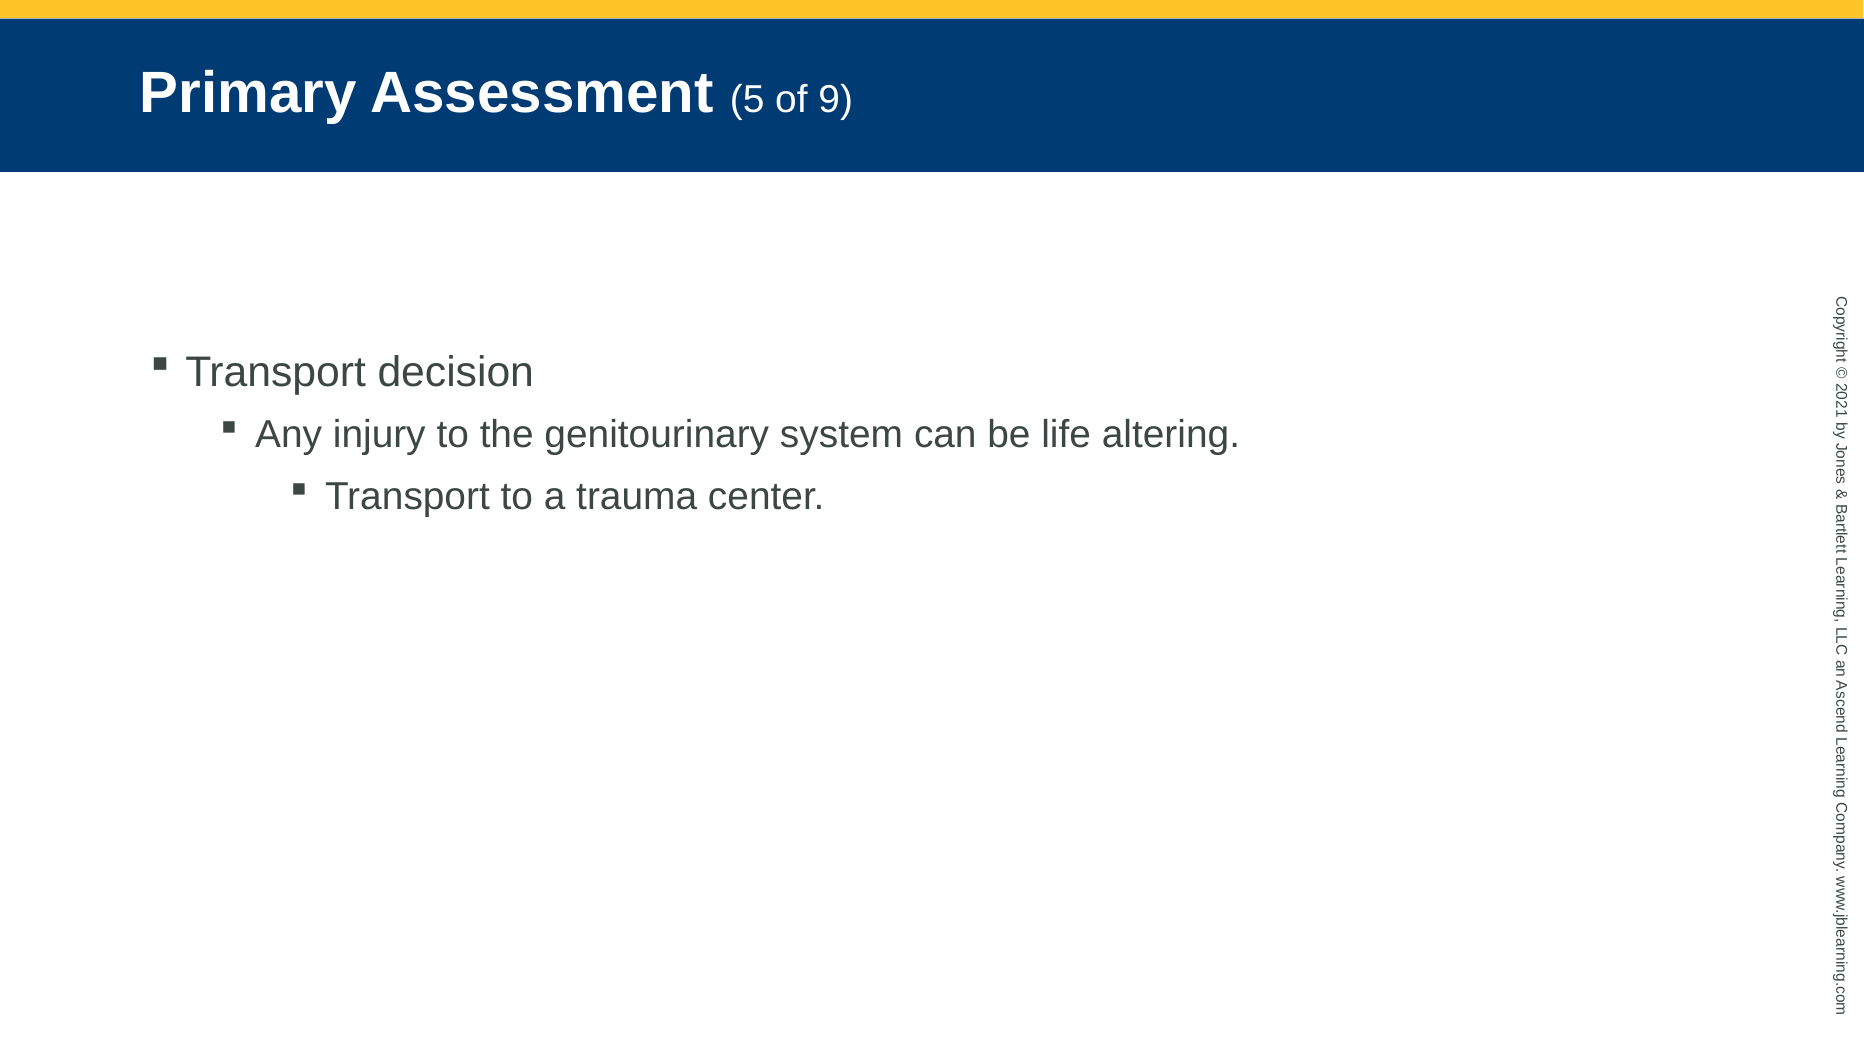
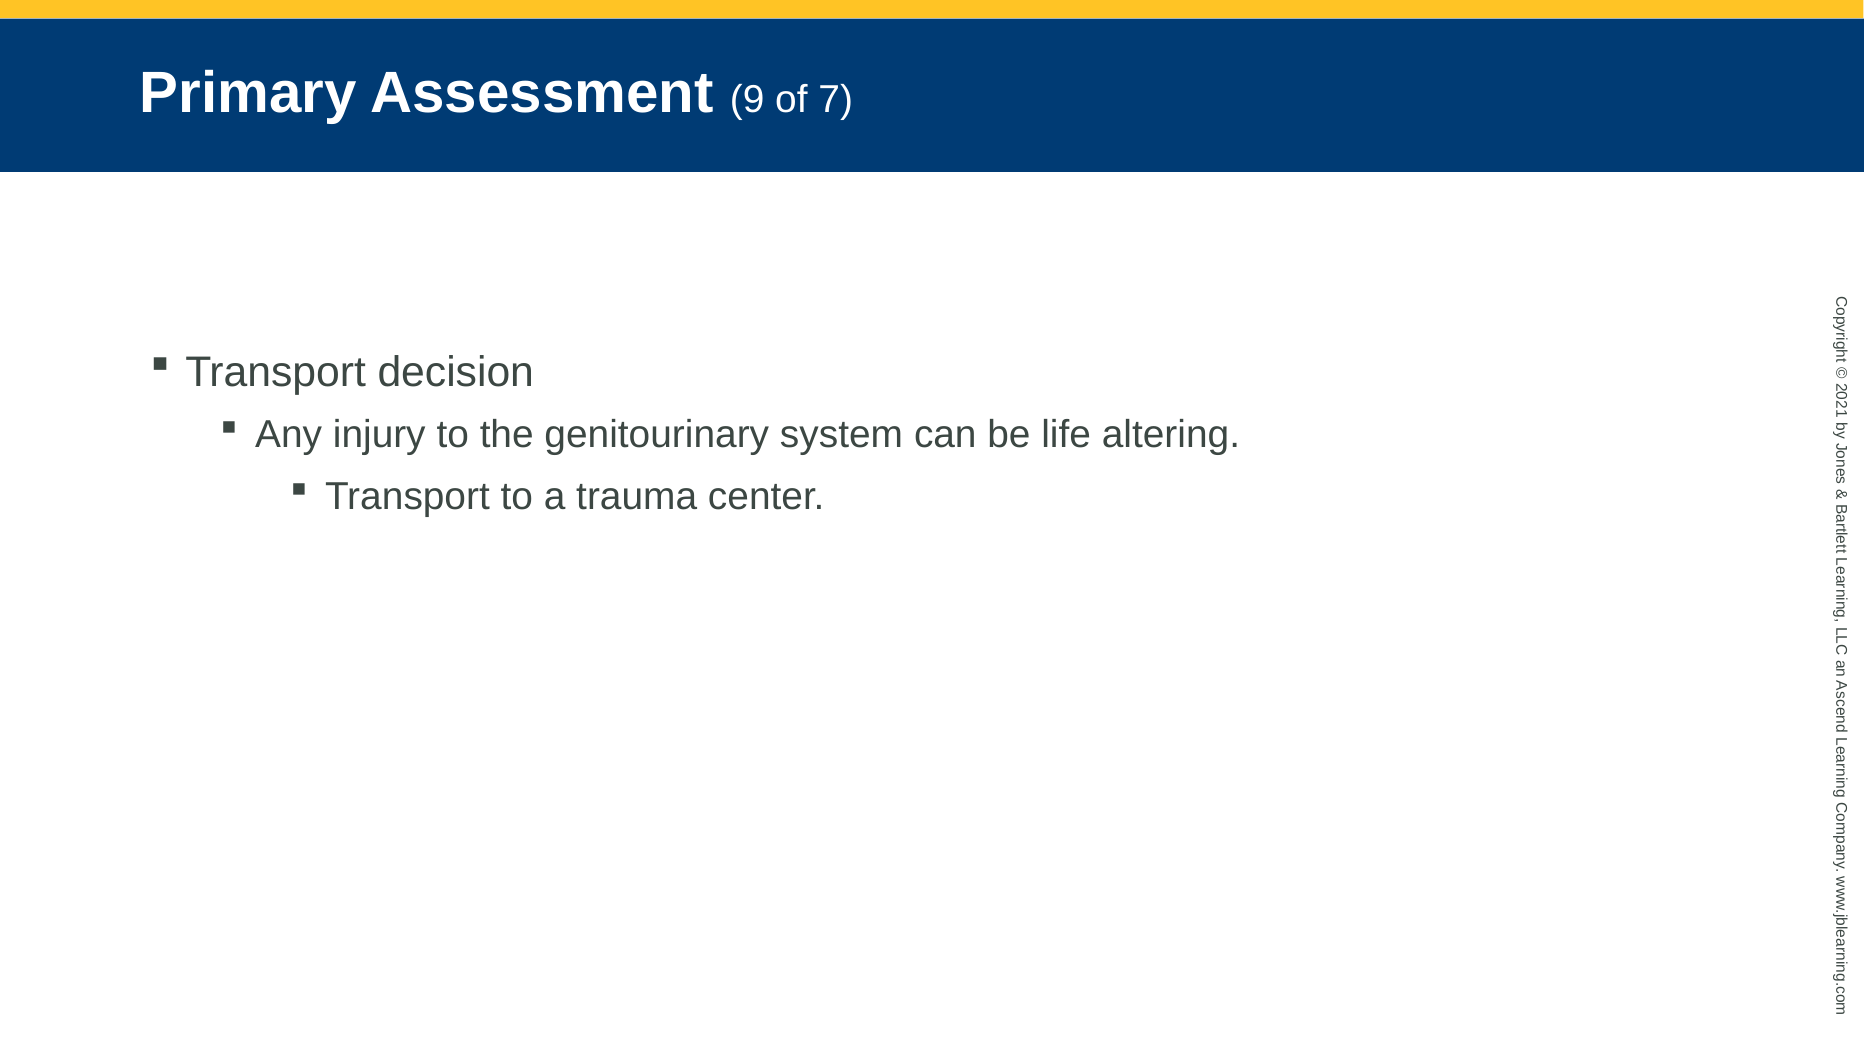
5: 5 -> 9 (747, 100)
9: 9 -> 7 (836, 100)
